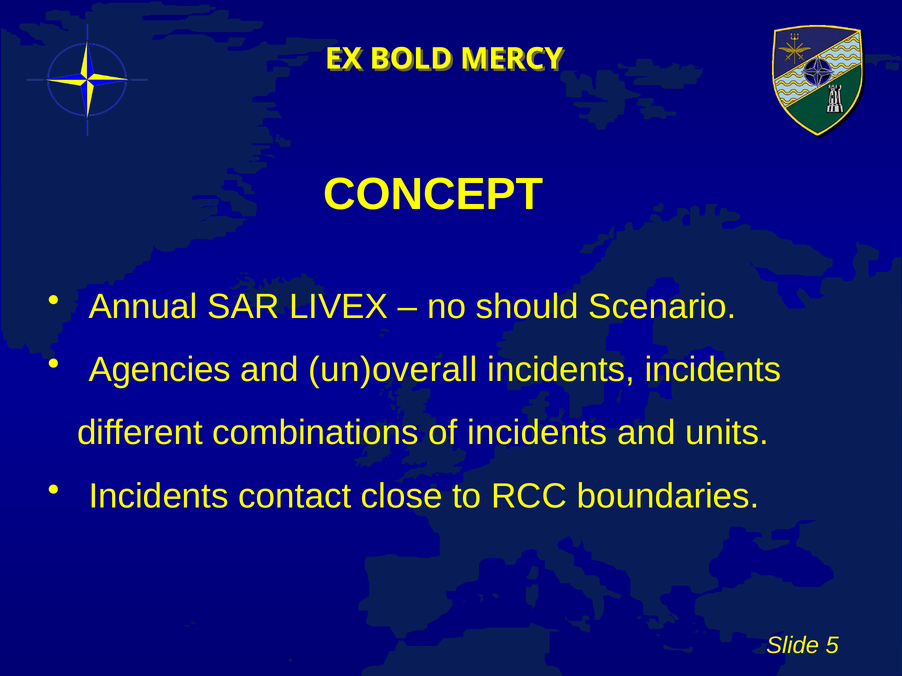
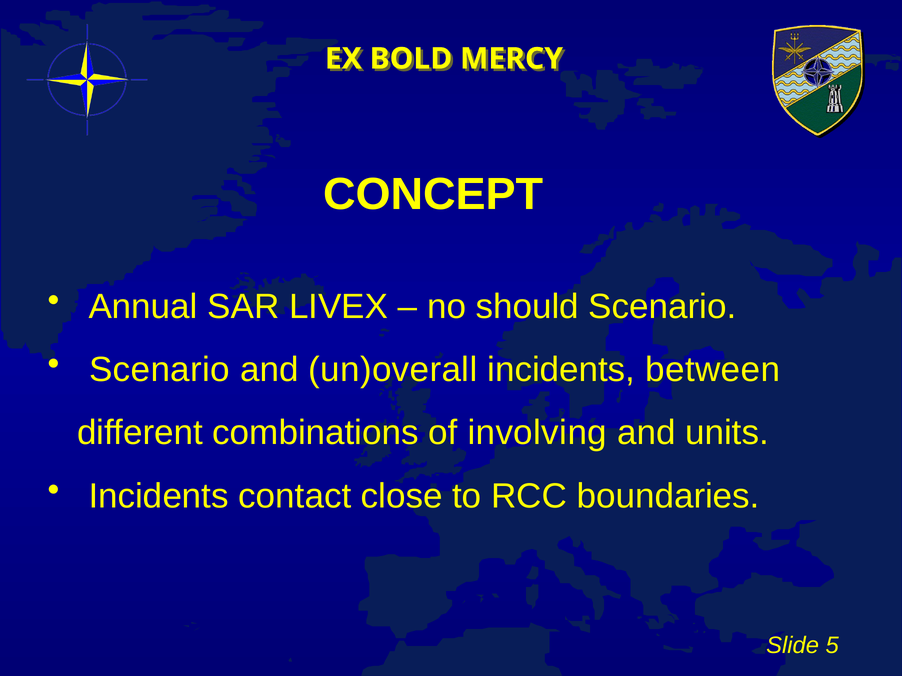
Agencies: Agencies -> Scenario (159, 370)
incidents incidents: incidents -> between (713, 370)
of incidents: incidents -> involving (537, 433)
